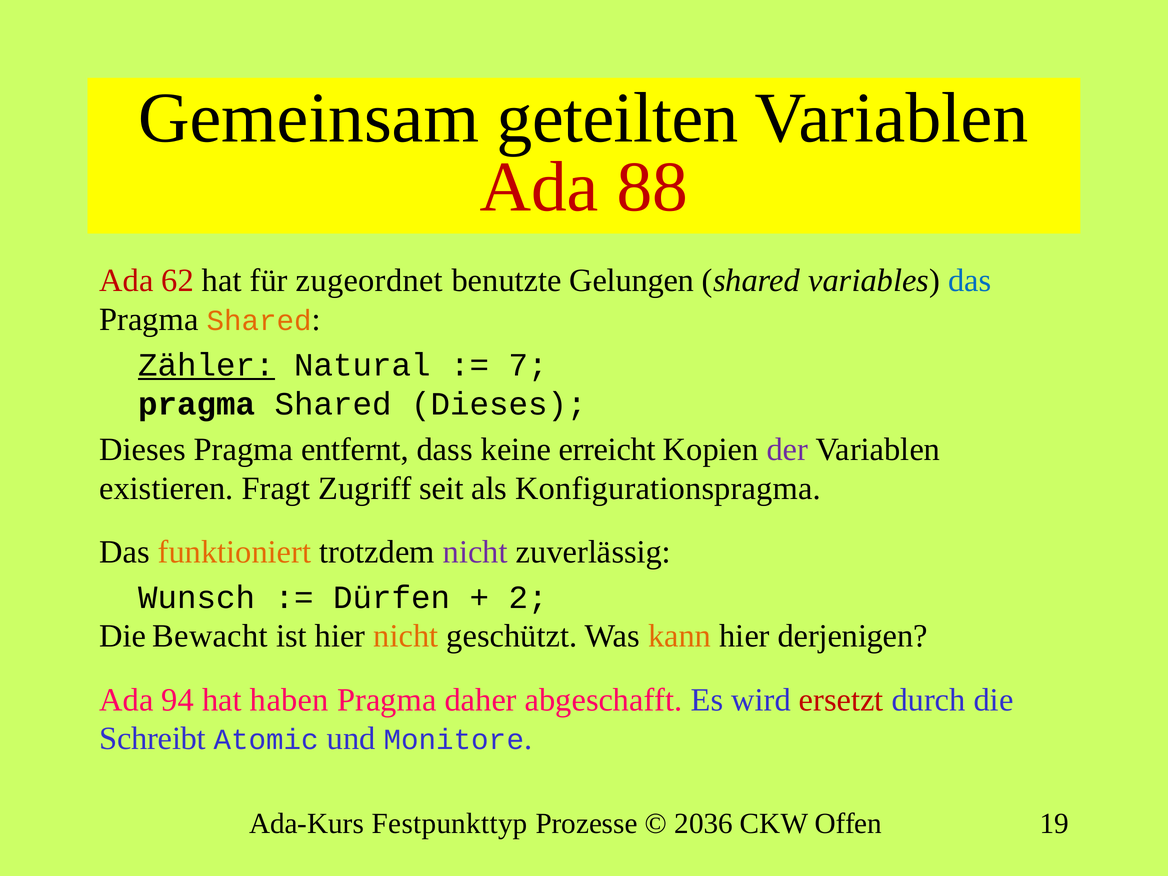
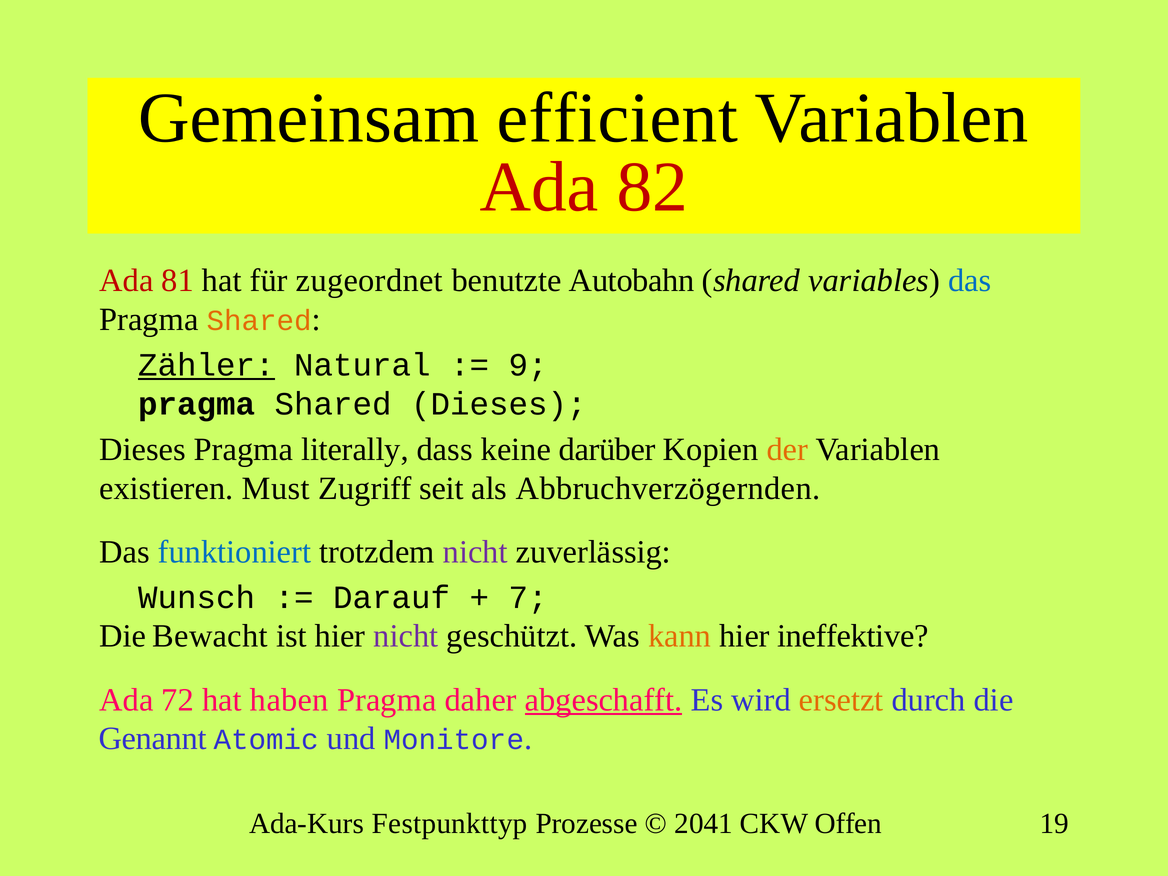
geteilten: geteilten -> efficient (617, 118)
88: 88 -> 82 (652, 187)
62: 62 -> 81 (178, 281)
Gelungen: Gelungen -> Autobahn (632, 281)
7: 7 -> 9 (528, 365)
entfernt: entfernt -> literally (355, 449)
erreicht: erreicht -> darüber (607, 449)
der colour: purple -> orange (787, 449)
Fragt: Fragt -> Must (276, 488)
Konfigurationspragma: Konfigurationspragma -> Abbruchverzögernden (668, 488)
funktioniert colour: orange -> blue (234, 552)
Dürfen: Dürfen -> Darauf (392, 597)
2: 2 -> 7 (528, 597)
nicht colour: orange -> purple (406, 636)
derjenigen: derjenigen -> ineffektive (853, 636)
94: 94 -> 72 (178, 700)
abgeschafft underline: none -> present (604, 700)
ersetzt colour: red -> orange (841, 700)
Schreibt: Schreibt -> Genannt (153, 739)
2036: 2036 -> 2041 (704, 824)
